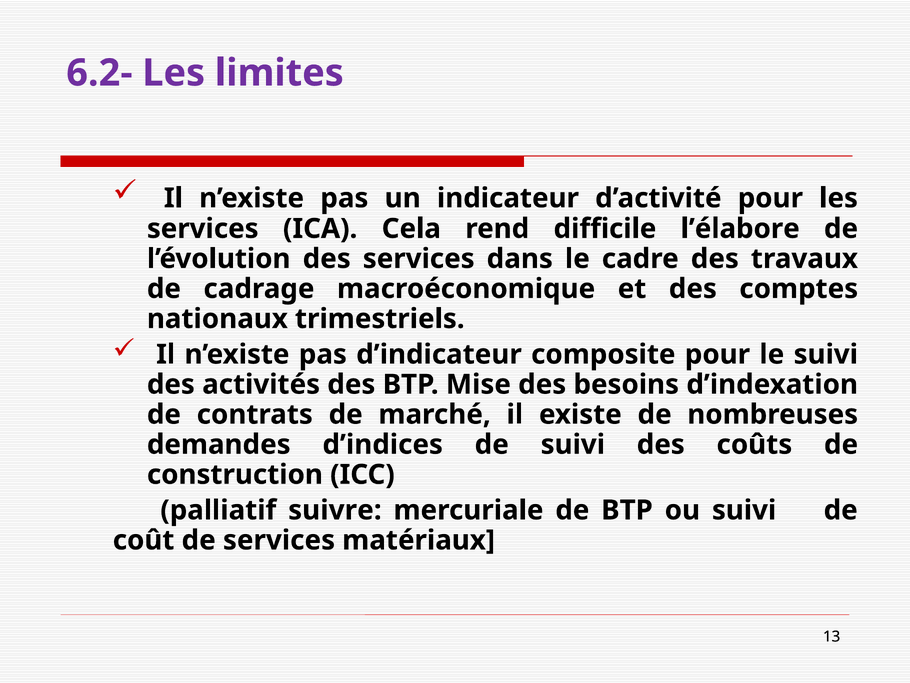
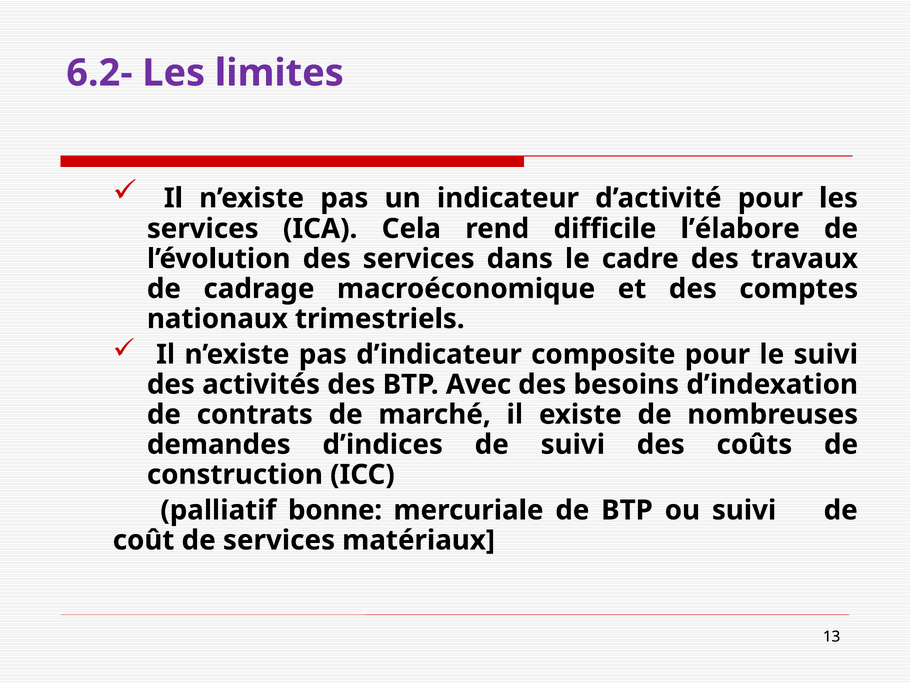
Mise: Mise -> Avec (479, 384)
suivre: suivre -> bonne (335, 510)
